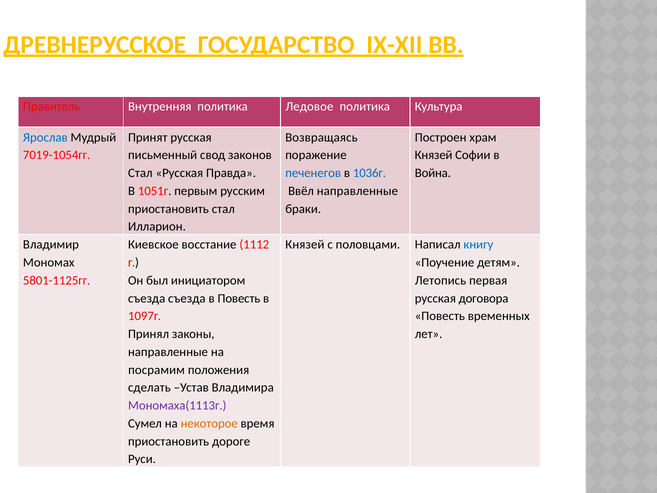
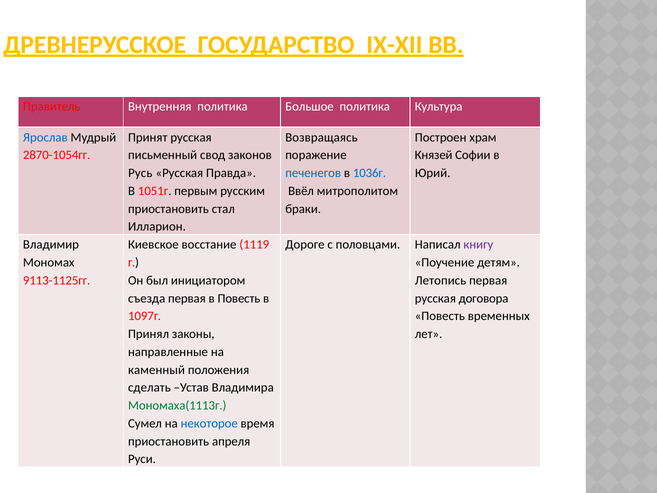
Ледовое: Ледовое -> Большое (310, 107)
7019-1054гг: 7019-1054гг -> 2870-1054гг (57, 155)
Стал: Стал -> Русь (140, 173)
Война: Война -> Юрий (433, 173)
Ввёл направленные: направленные -> митрополитом (357, 191)
1112: 1112 -> 1119 (254, 245)
Князей: Князей -> Дороге (305, 245)
книгу colour: blue -> purple (478, 245)
5801-1125гг: 5801-1125гг -> 9113-1125гг (57, 280)
съезда съезда: съезда -> первая (187, 298)
посрамим: посрамим -> каменный (157, 370)
Мономаха(1113г colour: purple -> green (177, 405)
некоторое colour: orange -> blue (209, 423)
дороге: дороге -> апреля (231, 441)
